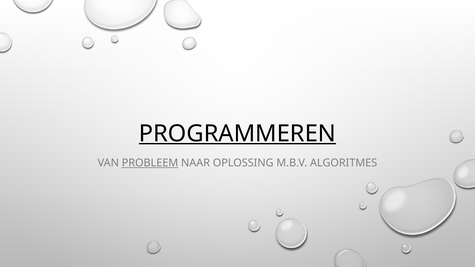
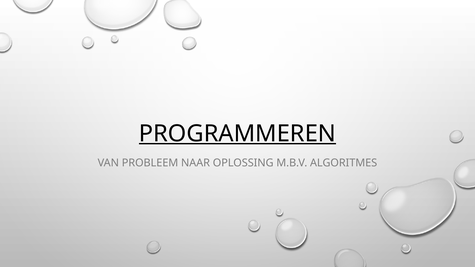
PROBLEEM underline: present -> none (150, 163)
